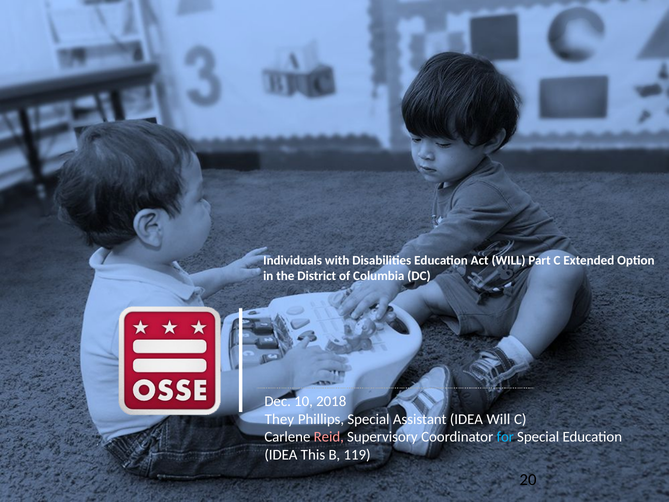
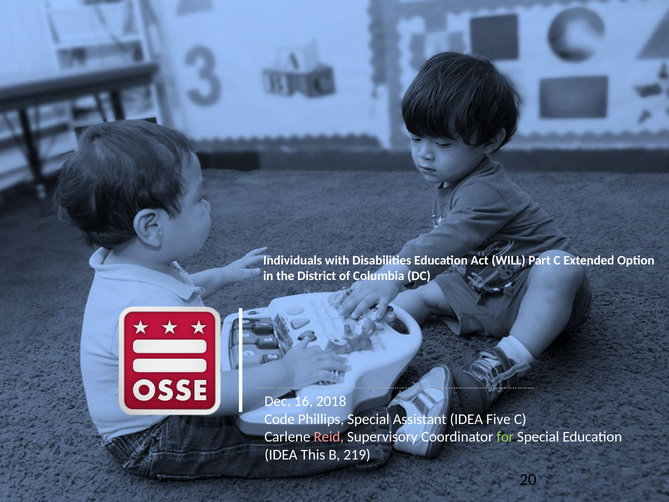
10: 10 -> 16 (304, 401)
They: They -> Code (280, 419)
IDEA Will: Will -> Five (498, 419)
for colour: light blue -> light green (505, 437)
119: 119 -> 219 (357, 455)
